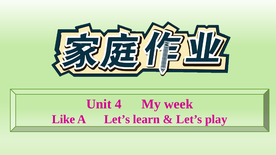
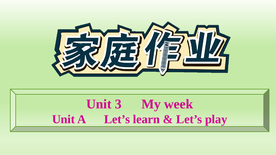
4: 4 -> 3 (118, 104)
Like: Like -> Unit (63, 119)
